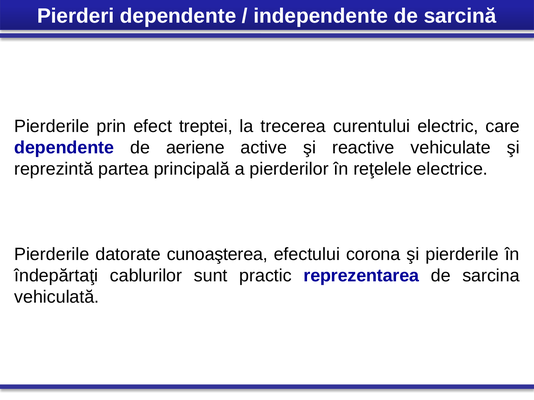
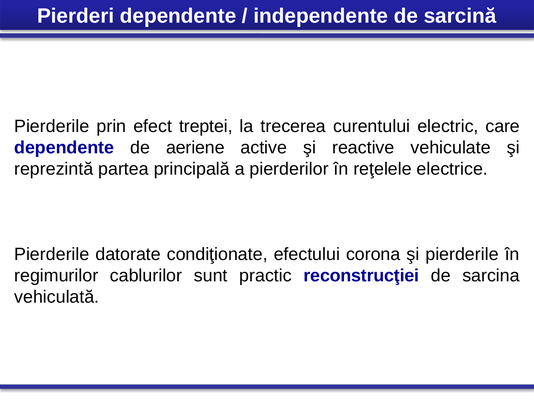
cunoaşterea: cunoaşterea -> condiţionate (217, 255)
îndepărtaţi: îndepărtaţi -> regimurilor (56, 276)
reprezentarea: reprezentarea -> reconstrucţiei (361, 276)
